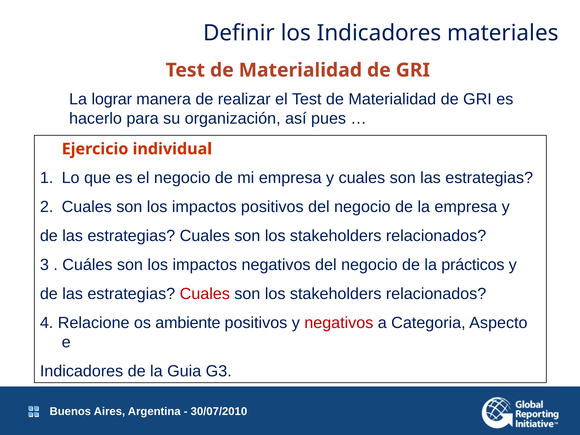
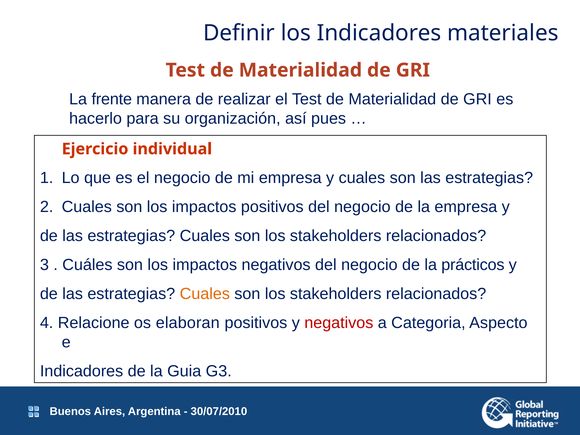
lograr: lograr -> frente (112, 99)
Cuales colour: red -> orange (205, 294)
ambiente: ambiente -> elaboran (188, 323)
